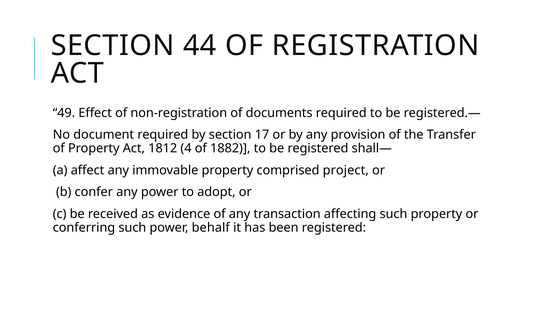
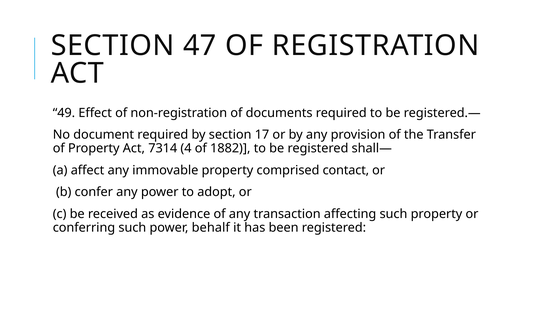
44: 44 -> 47 (200, 46)
1812: 1812 -> 7314 (163, 148)
project: project -> contact (346, 170)
